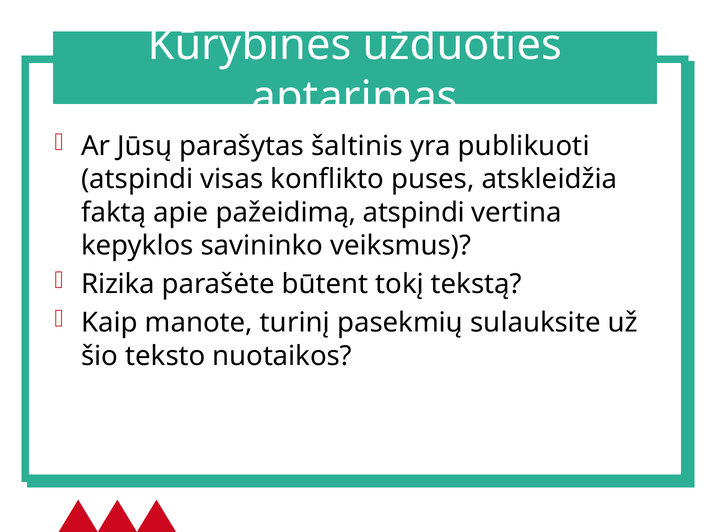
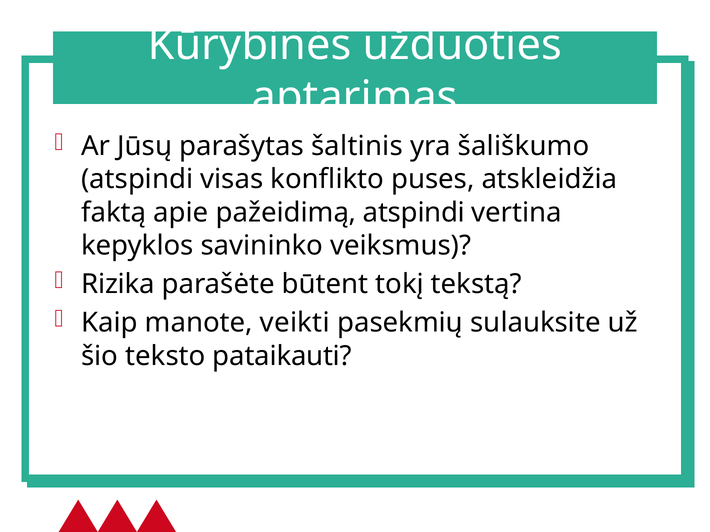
publikuoti: publikuoti -> šališkumo (524, 146)
turinį: turinį -> veikti (295, 323)
nuotaikos: nuotaikos -> pataikauti (282, 356)
